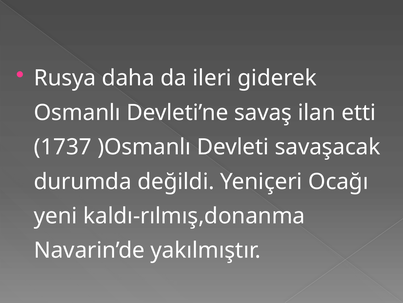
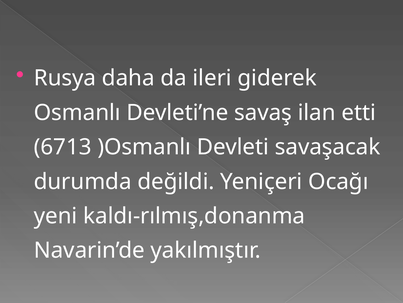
1737: 1737 -> 6713 (63, 147)
